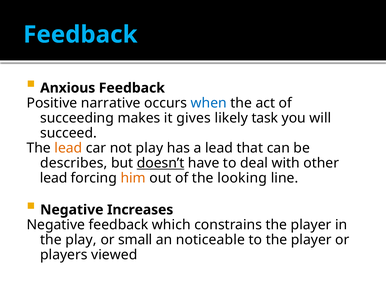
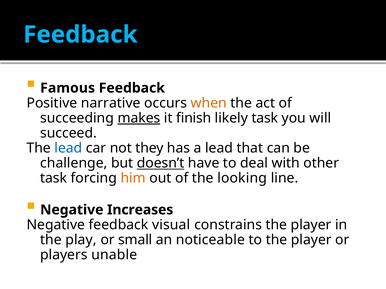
Anxious: Anxious -> Famous (68, 88)
when colour: blue -> orange (209, 103)
makes underline: none -> present (139, 118)
gives: gives -> finish (194, 118)
lead colour: orange -> blue (68, 148)
not play: play -> they (150, 148)
describes: describes -> challenge (74, 163)
lead: lead -> task (54, 178)
which: which -> visual (171, 225)
viewed: viewed -> unable (114, 255)
